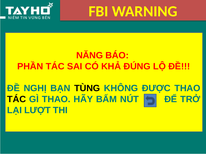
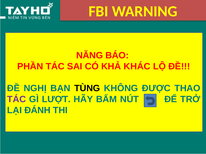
ĐÚNG: ĐÚNG -> KHÁC (137, 67)
TÁC colour: black -> purple (17, 100)
GÌ THAO: THAO -> LƯỢT (56, 100)
LƯỢT: LƯỢT -> ĐÁNH (37, 111)
